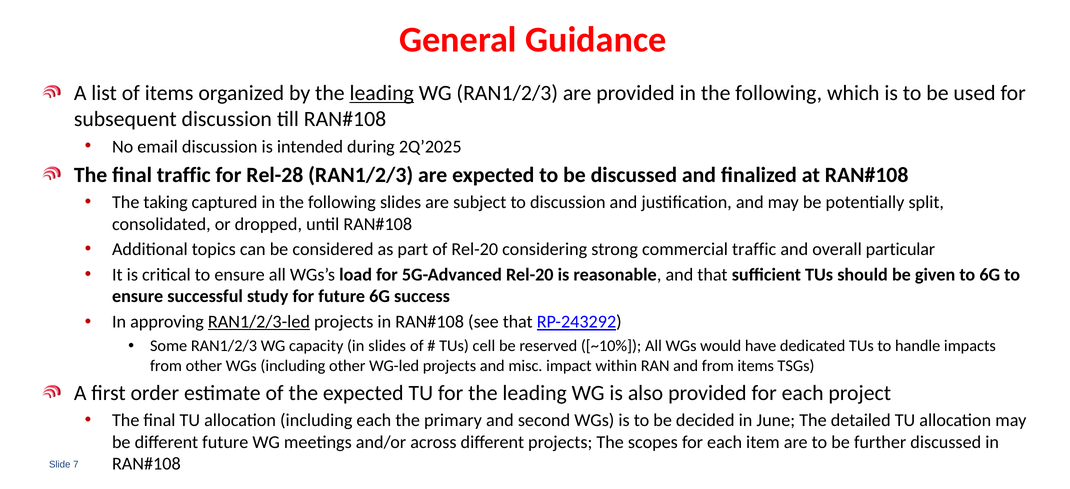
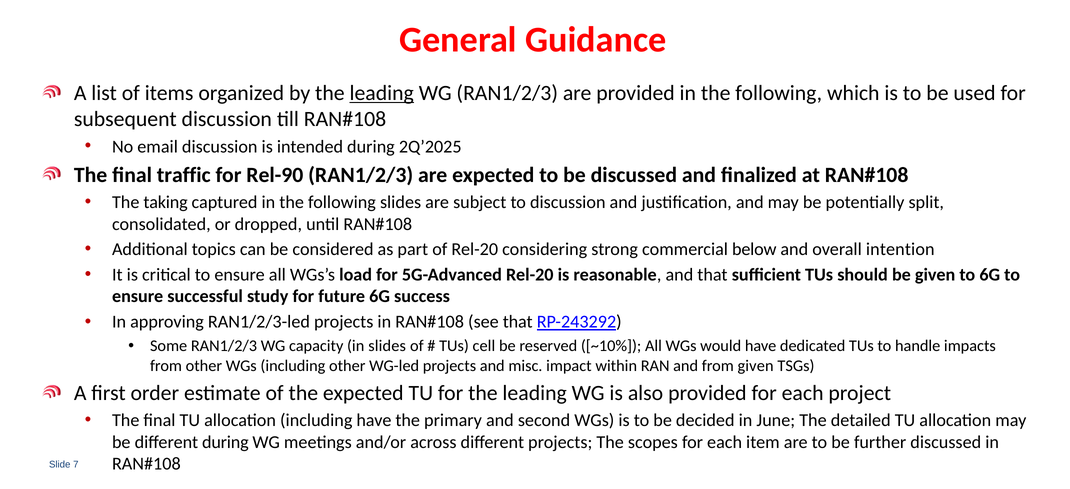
Rel-28: Rel-28 -> Rel-90 (275, 175)
commercial traffic: traffic -> below (754, 250)
particular: particular -> intention (900, 250)
RAN1/2/3-led underline: present -> none (259, 322)
from items: items -> given (756, 366)
including each: each -> have (374, 421)
different future: future -> during (225, 443)
